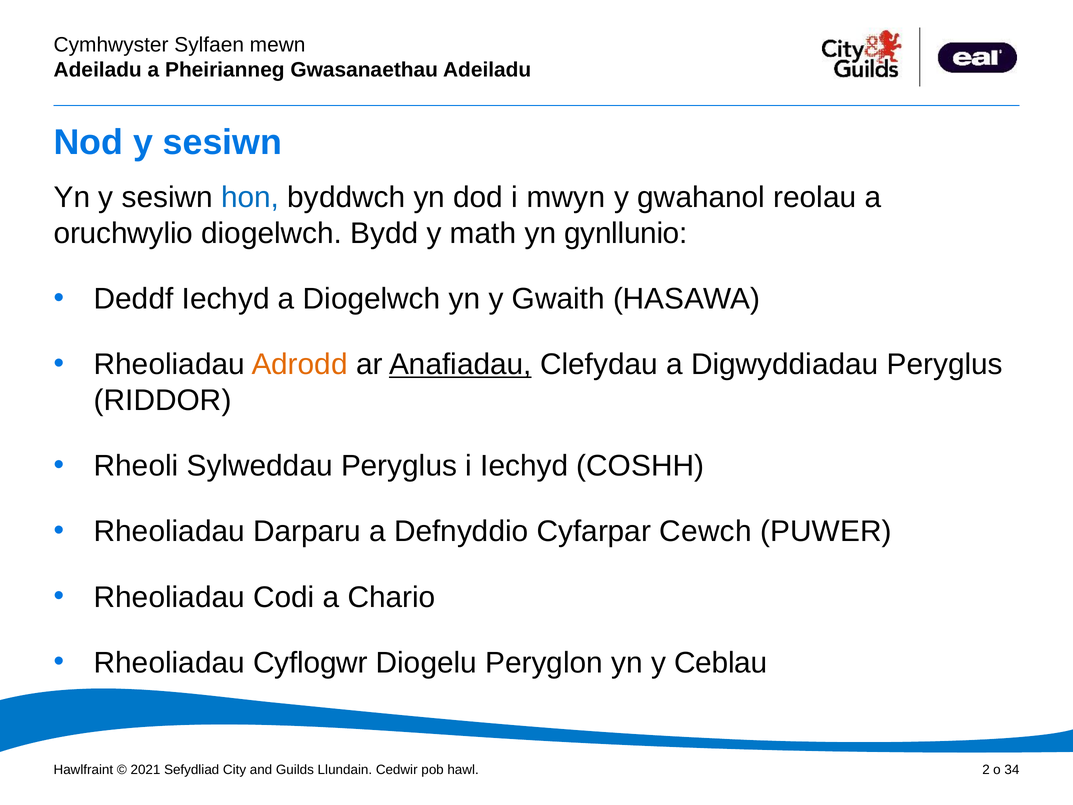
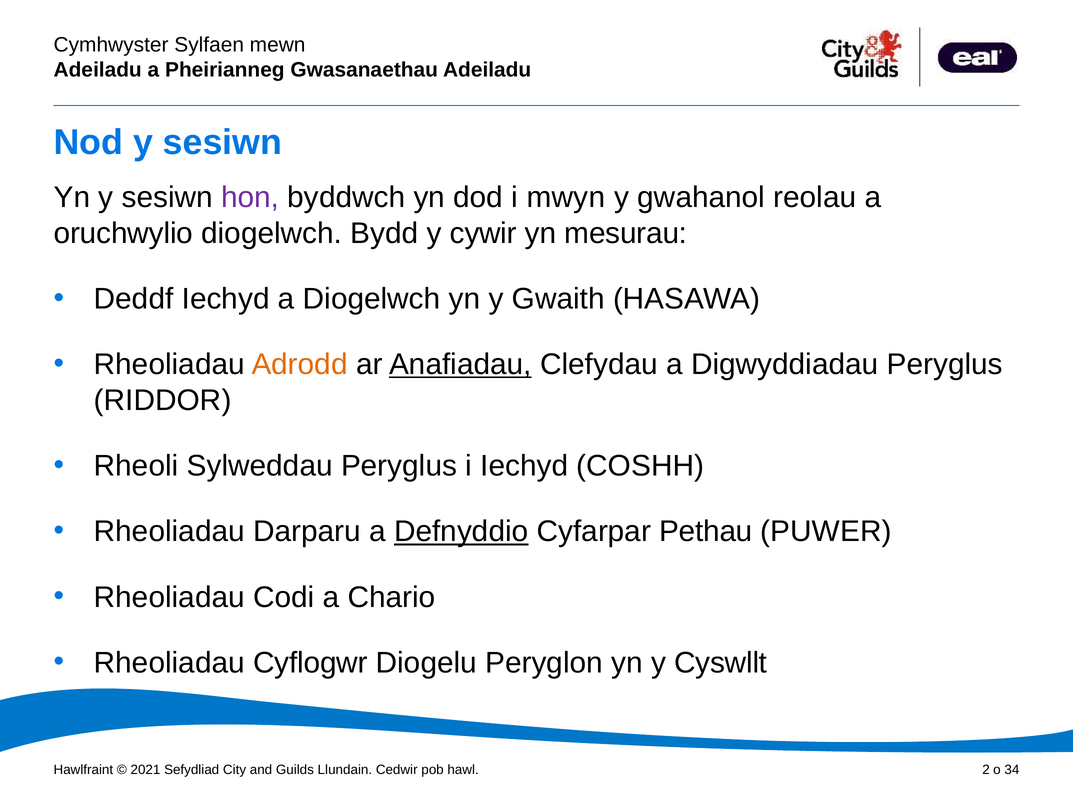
hon colour: blue -> purple (250, 197)
math: math -> cywir (483, 233)
gynllunio: gynllunio -> mesurau (626, 233)
Defnyddio underline: none -> present (461, 531)
Cewch: Cewch -> Pethau (706, 531)
Ceblau: Ceblau -> Cyswllt (721, 663)
